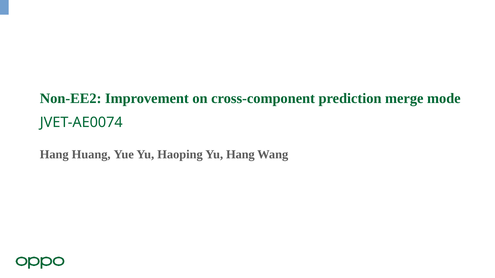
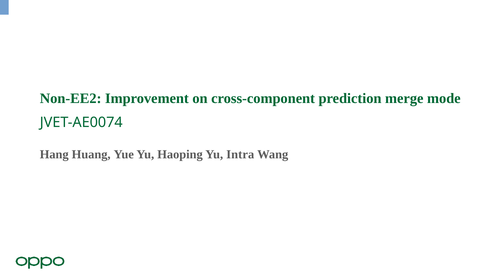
Yu Hang: Hang -> Intra (240, 155)
